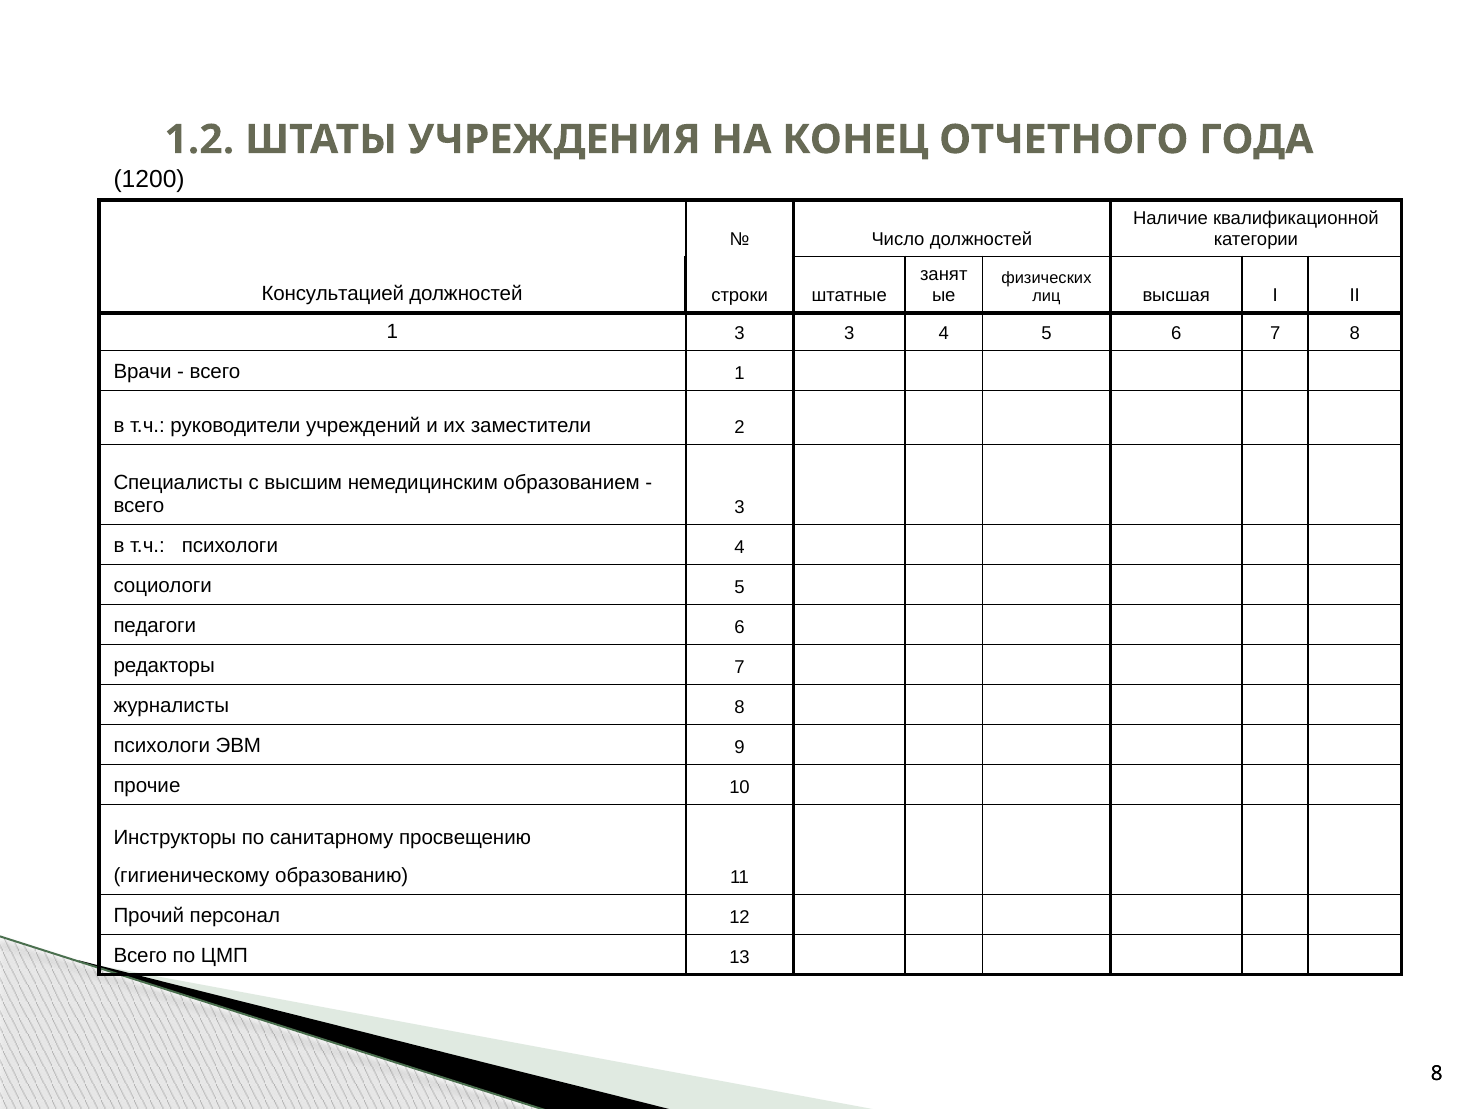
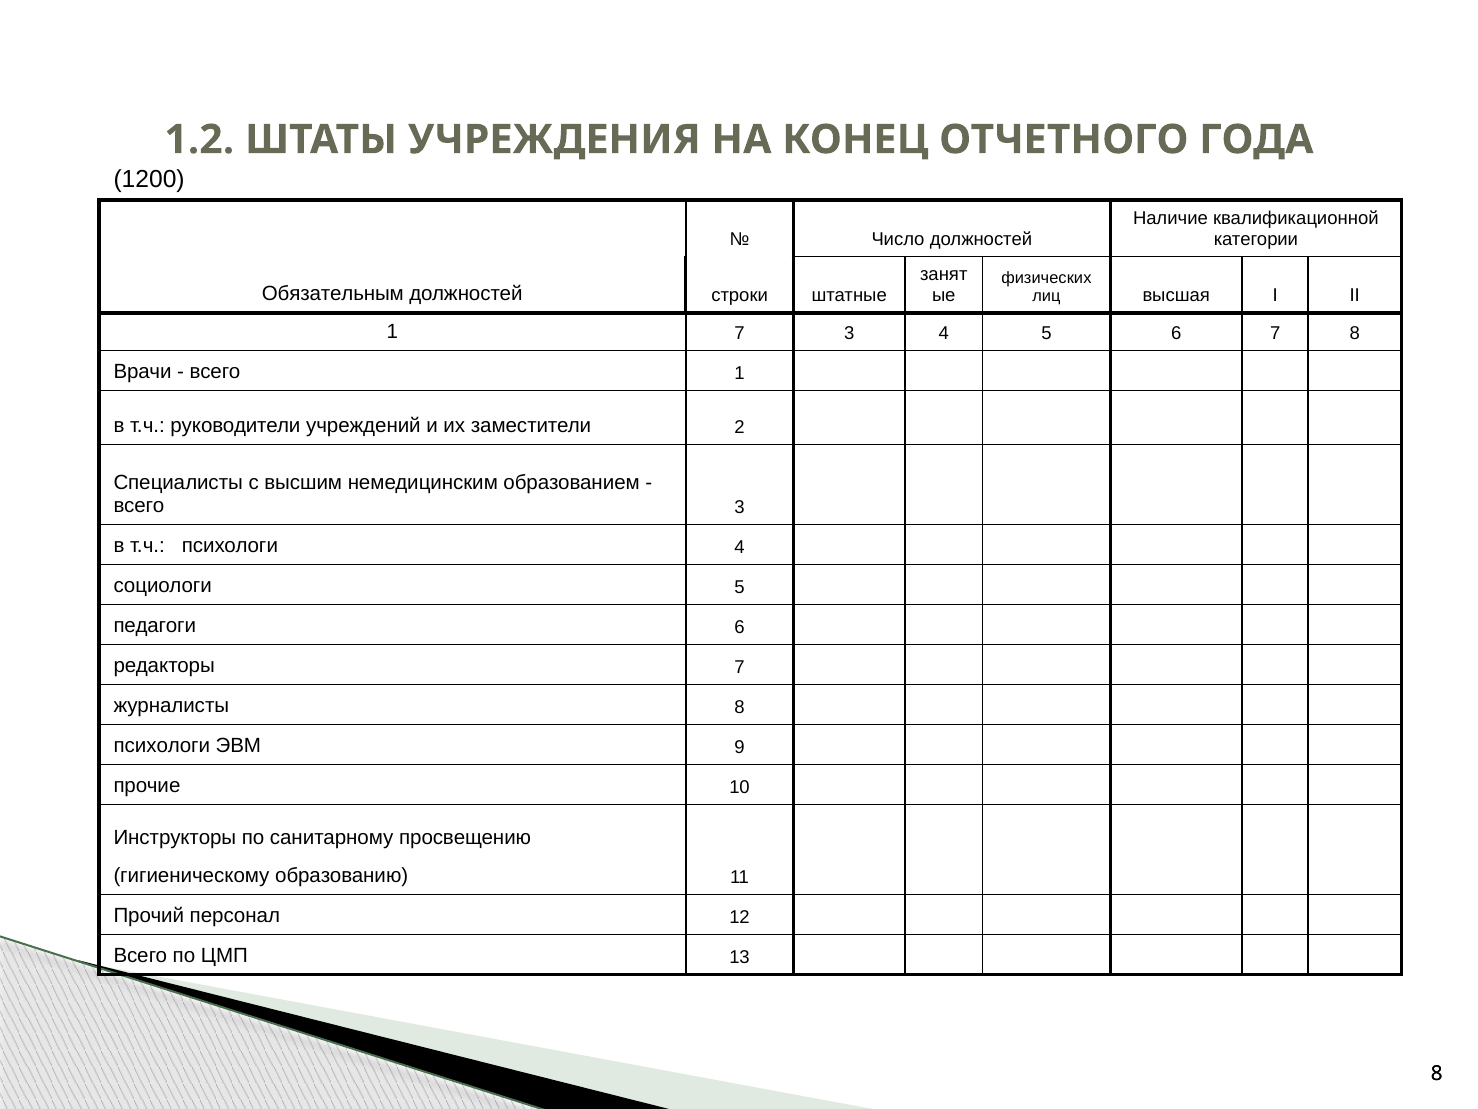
Консультацией: Консультацией -> Обязательным (333, 294)
1 3: 3 -> 7 (740, 333)
